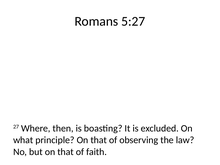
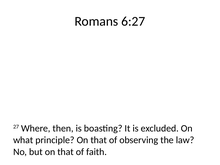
5:27: 5:27 -> 6:27 (133, 21)
